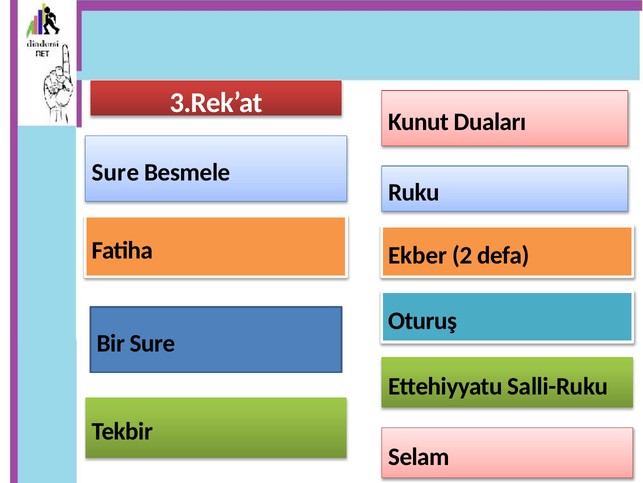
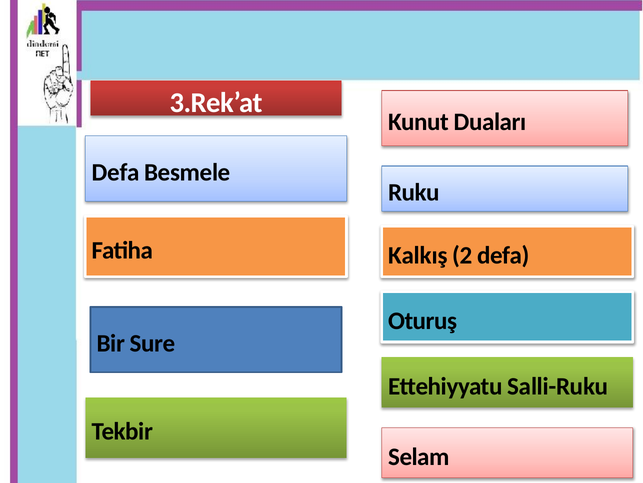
Sure: Sure -> Defa (116, 172)
Ekber: Ekber -> Kalkış (418, 255)
